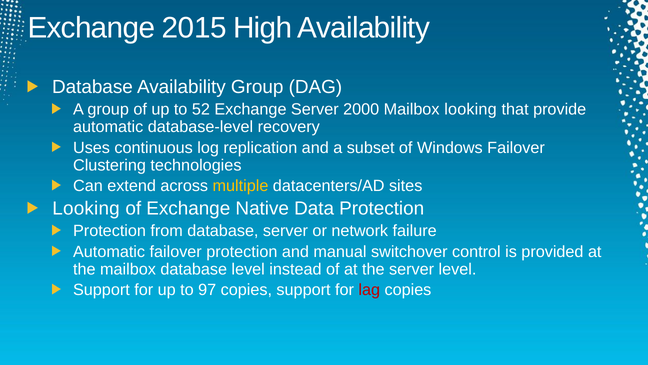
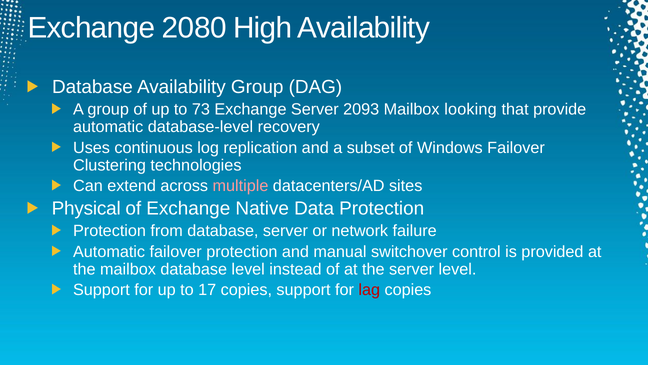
2015: 2015 -> 2080 (194, 28)
52: 52 -> 73 (201, 109)
2000: 2000 -> 2093 (361, 109)
multiple colour: yellow -> pink (241, 186)
Looking: Looking -> Physical (86, 208)
97: 97 -> 17 (207, 290)
